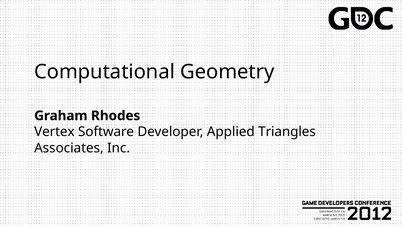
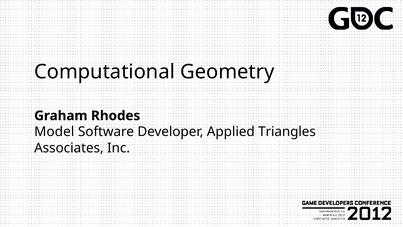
Vertex: Vertex -> Model (54, 132)
